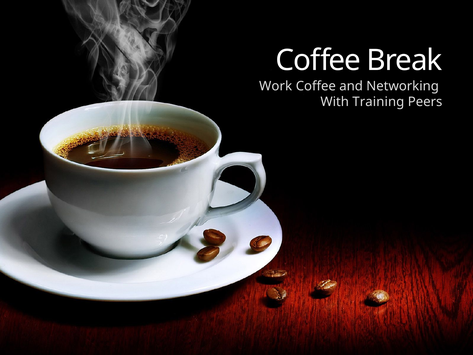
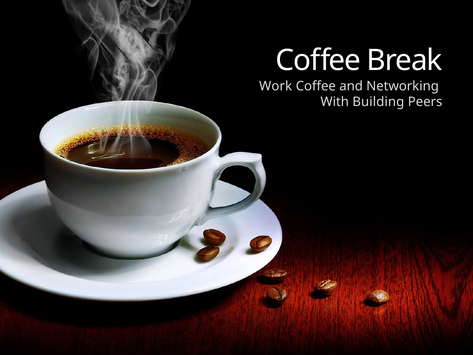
Training: Training -> Building (378, 102)
